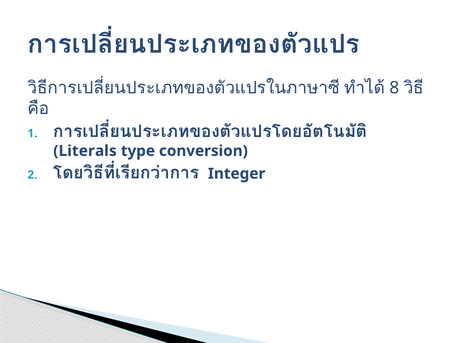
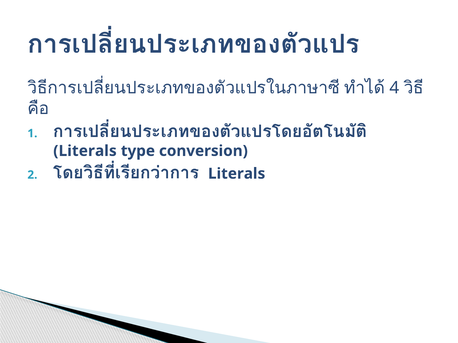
8: 8 -> 4 (394, 88)
Integer: Integer -> Literals (237, 174)
